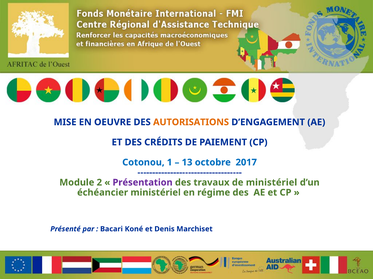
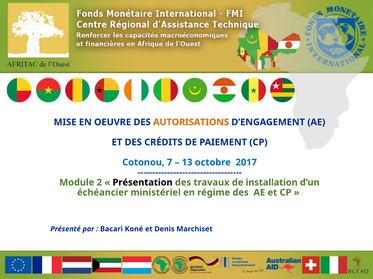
1: 1 -> 7 (170, 163)
Présentation colour: purple -> black (143, 183)
de ministériel: ministériel -> installation (272, 183)
